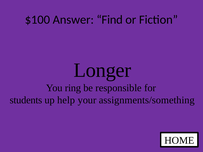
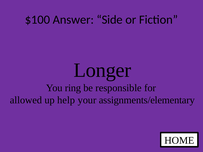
Find: Find -> Side (110, 20)
students: students -> allowed (26, 100)
assignments/something: assignments/something -> assignments/elementary (147, 100)
